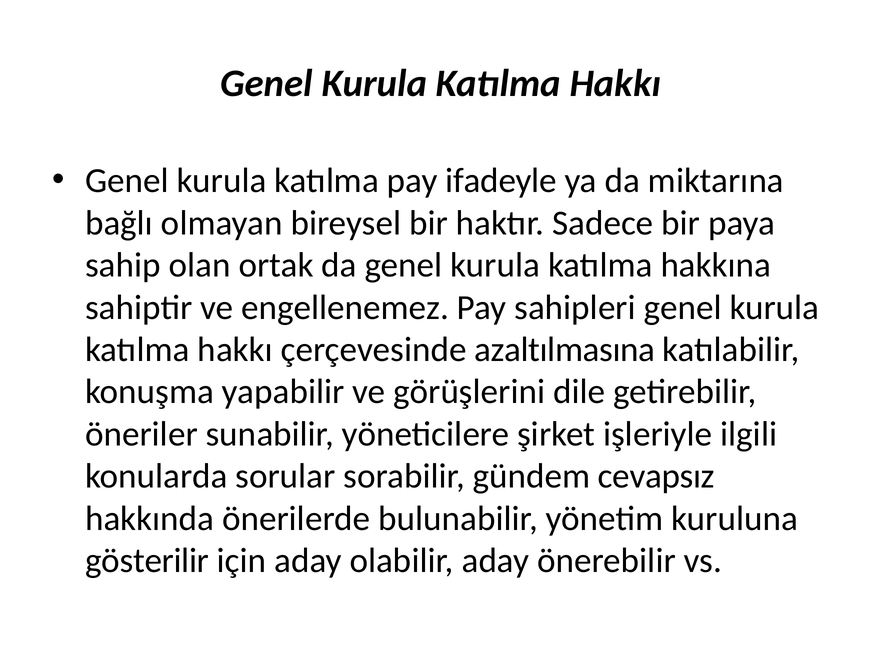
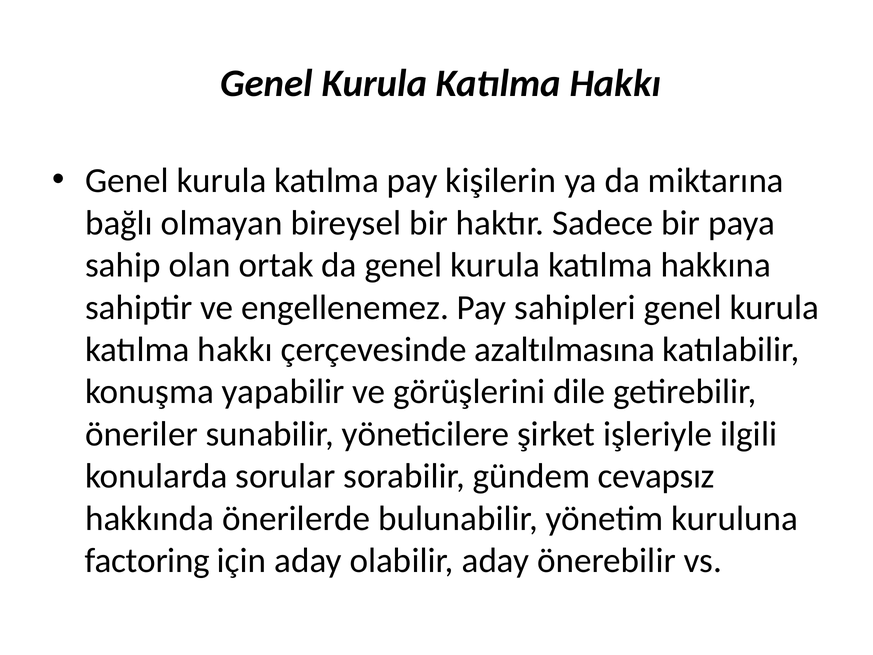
ifadeyle: ifadeyle -> kişilerin (501, 181)
gösterilir: gösterilir -> factoring (147, 561)
